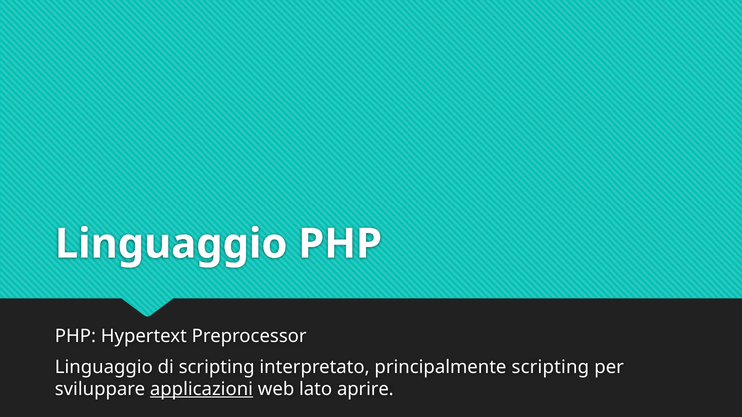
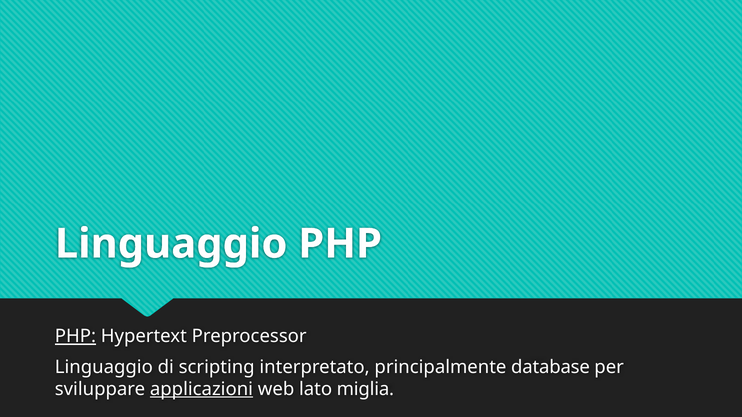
PHP underline: none -> present (75, 337)
principalmente scripting: scripting -> database (551, 367)
aprire: aprire -> miglia (365, 389)
